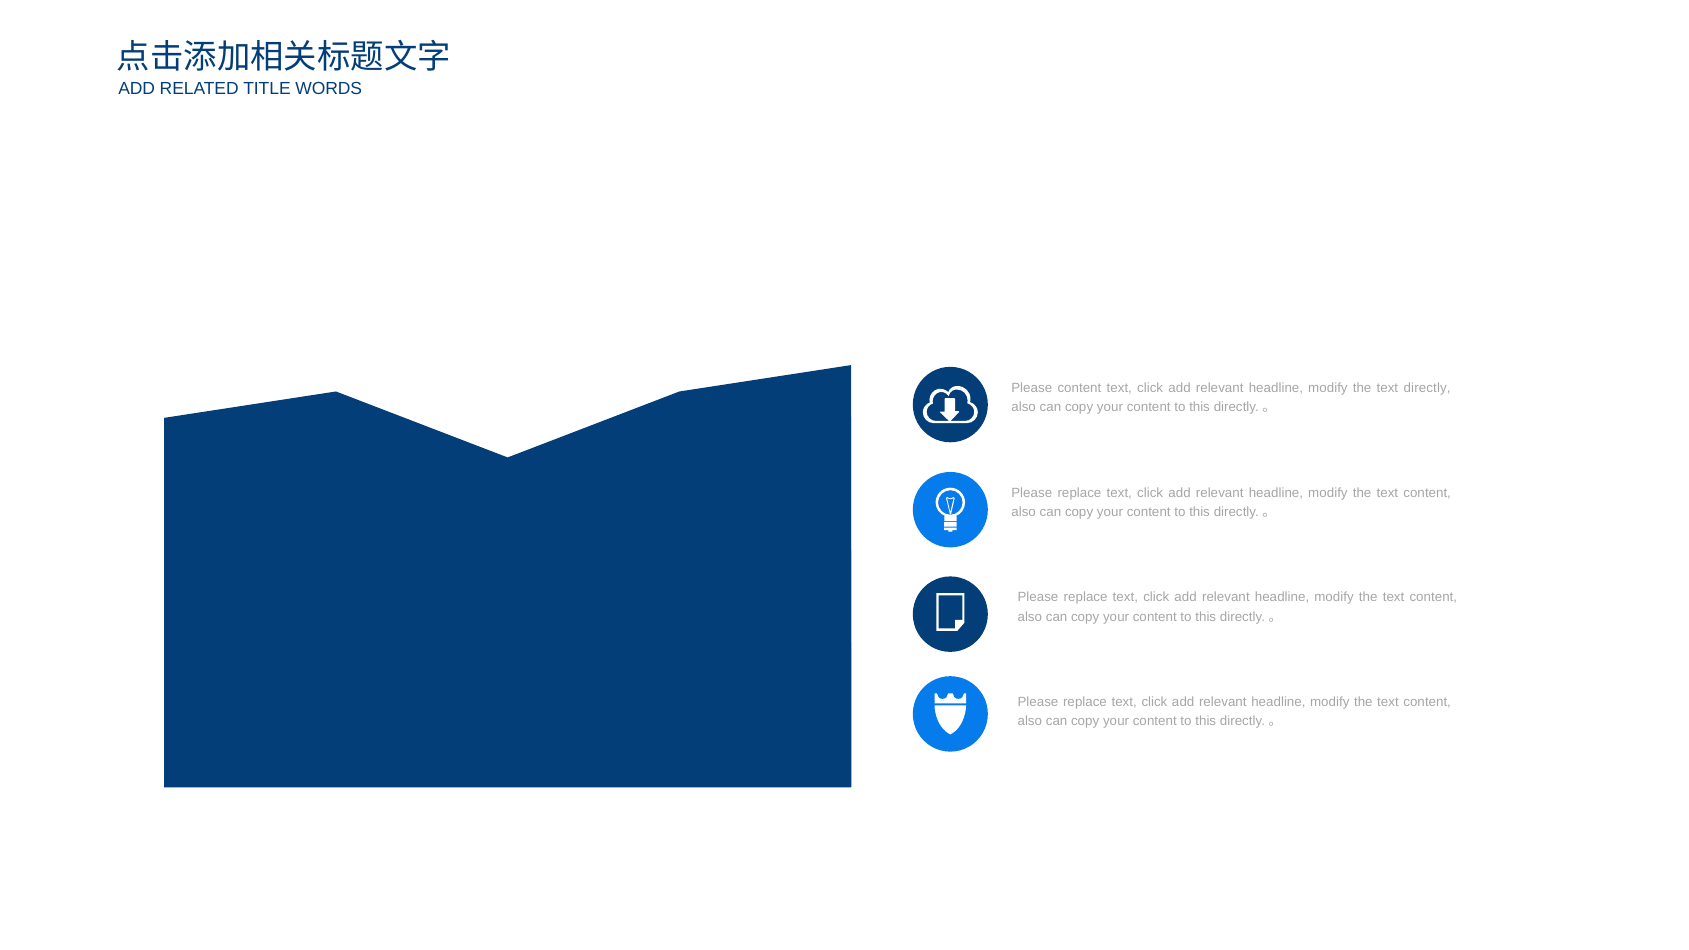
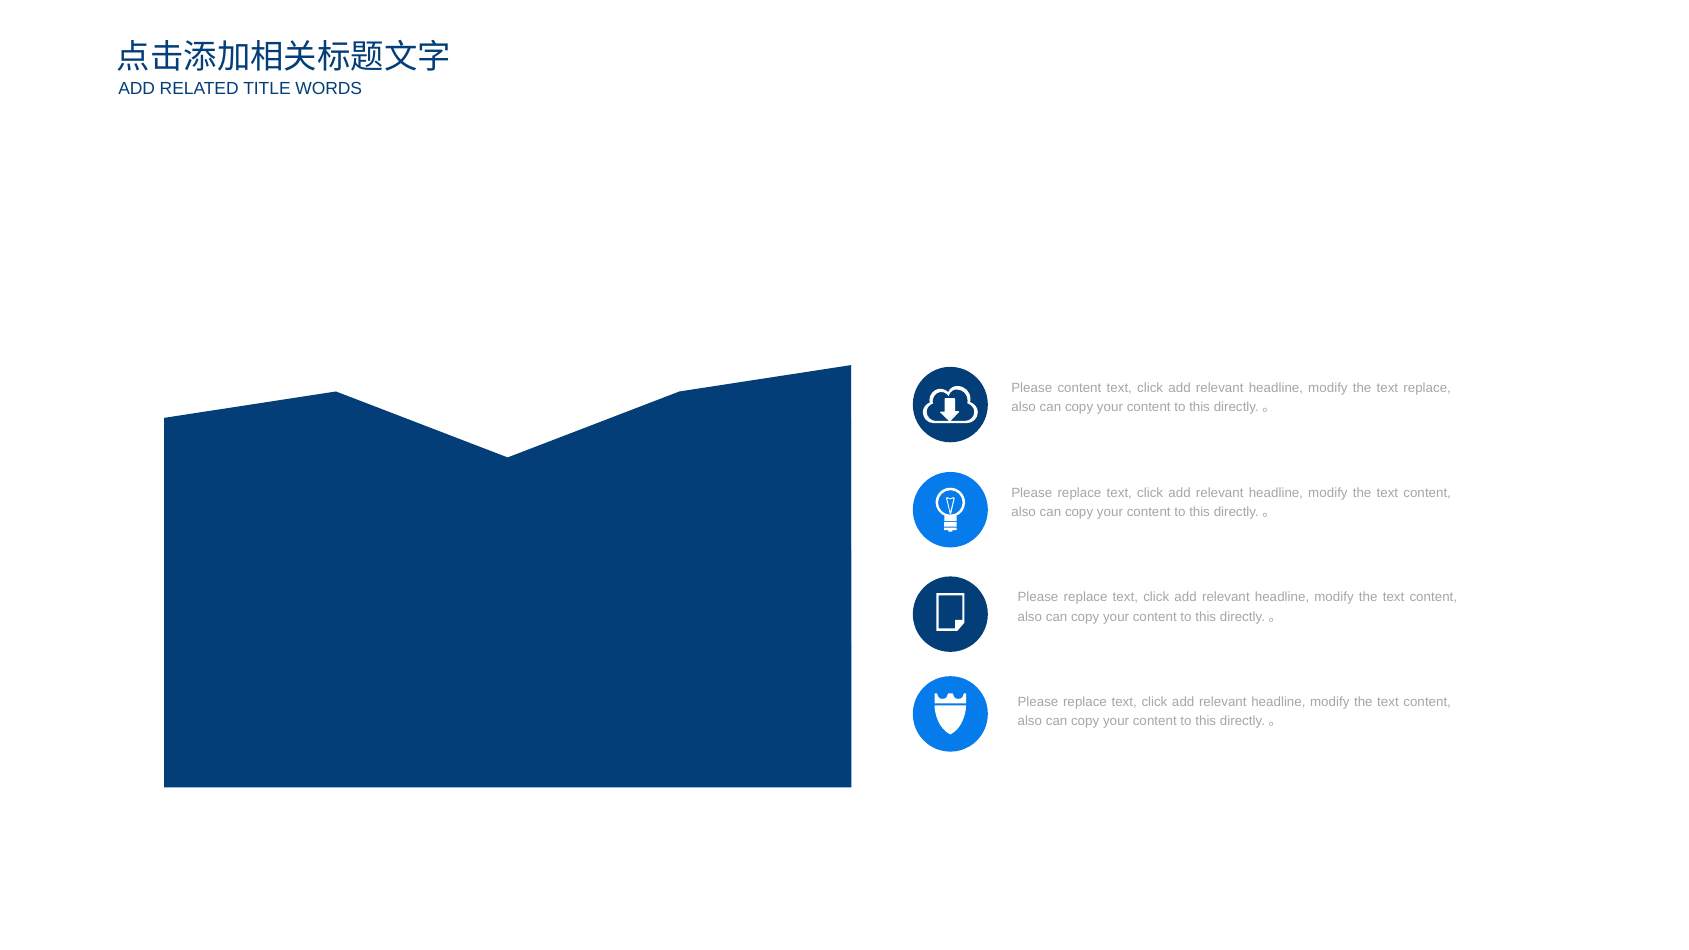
text directly: directly -> replace (1427, 388)
